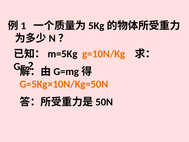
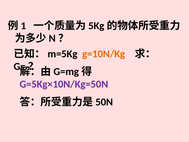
G=5Kg×10N/Kg=50N colour: orange -> purple (64, 84)
